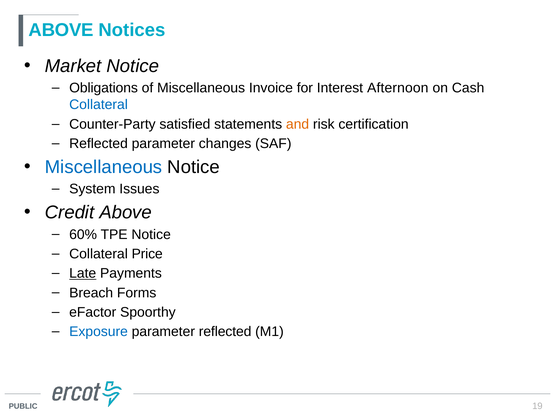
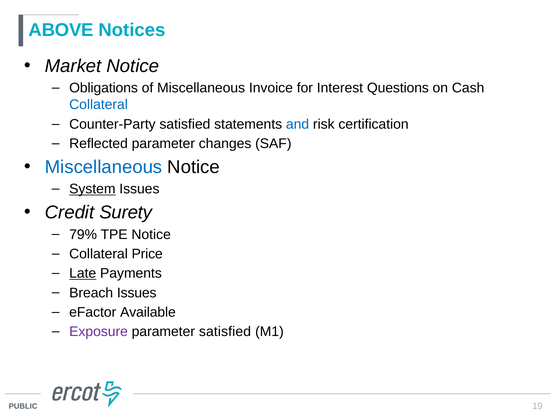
Afternoon: Afternoon -> Questions (398, 88)
and colour: orange -> blue (298, 124)
System underline: none -> present (92, 189)
Credit Above: Above -> Surety (126, 213)
60%: 60% -> 79% (83, 234)
Breach Forms: Forms -> Issues (137, 293)
Spoorthy: Spoorthy -> Available (148, 312)
Exposure colour: blue -> purple (99, 332)
parameter reflected: reflected -> satisfied (225, 332)
